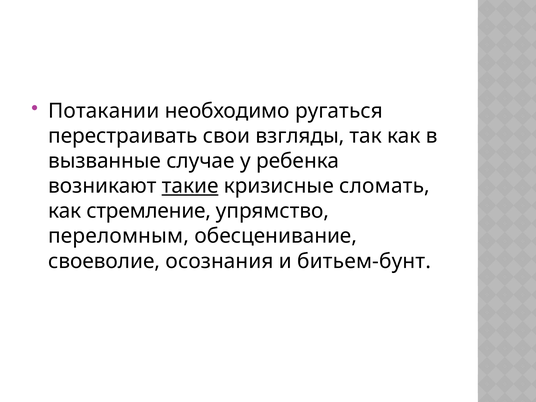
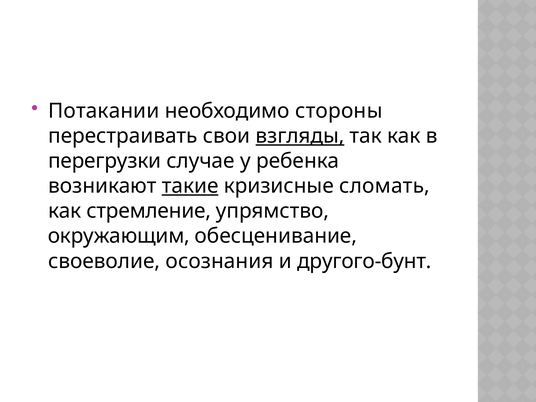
ругаться: ругаться -> стороны (339, 111)
взгляды underline: none -> present (300, 136)
вызванные: вызванные -> перегрузки (105, 161)
переломным: переломным -> окружающим (119, 236)
битьем-бунт: битьем-бунт -> другого-бунт (364, 261)
